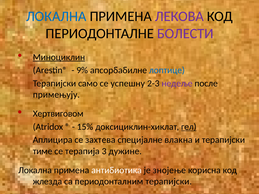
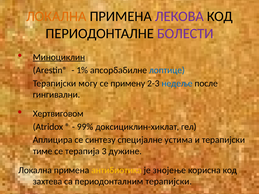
ЛОКАЛНА colour: blue -> orange (56, 16)
9%: 9% -> 1% (82, 70)
само: само -> могу (88, 83)
успешну: успешну -> примену (128, 83)
недеље colour: purple -> blue (177, 83)
примењују: примењују -> гингивални (56, 95)
15%: 15% -> 99% (85, 127)
гел underline: present -> none (189, 127)
захтева: захтева -> синтезу (100, 140)
влакна: влакна -> устима (178, 140)
антибиотика colour: white -> yellow (116, 170)
жлезда: жлезда -> захтева (47, 182)
